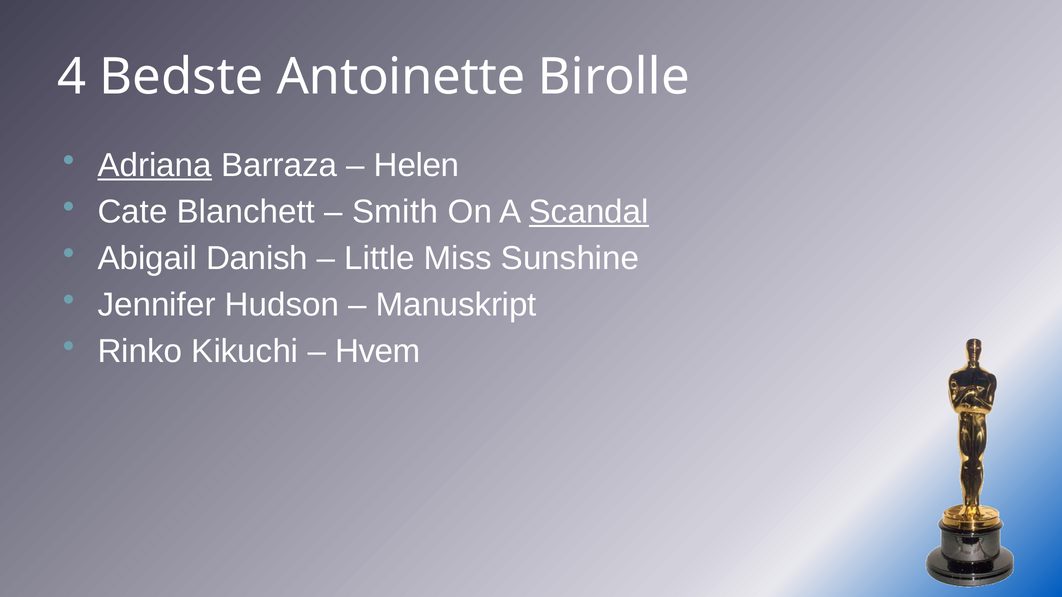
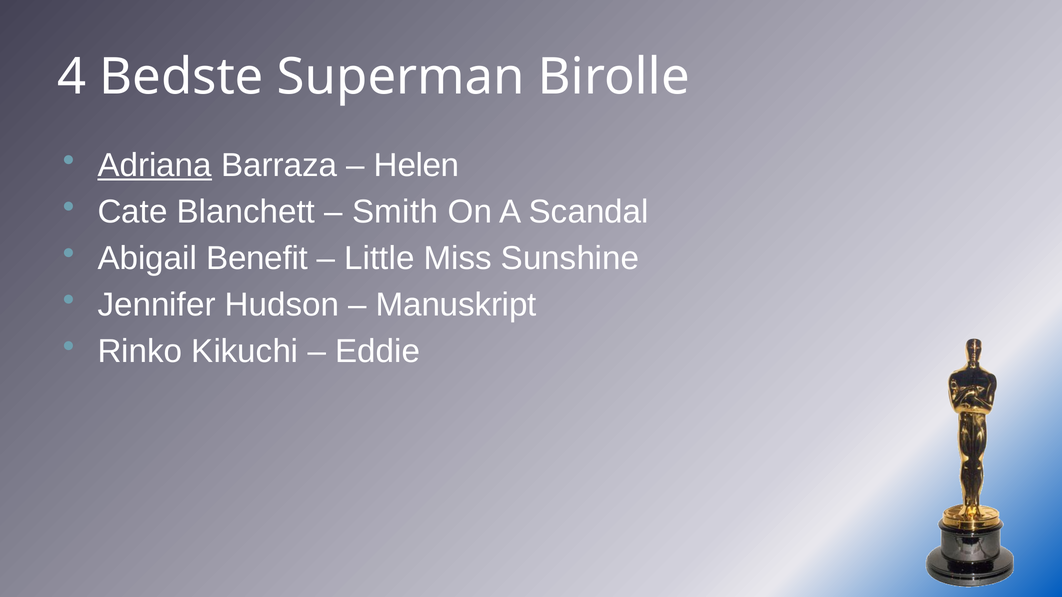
Antoinette: Antoinette -> Superman (401, 77)
Scandal underline: present -> none (589, 212)
Danish: Danish -> Benefit (257, 258)
Hvem: Hvem -> Eddie (378, 351)
